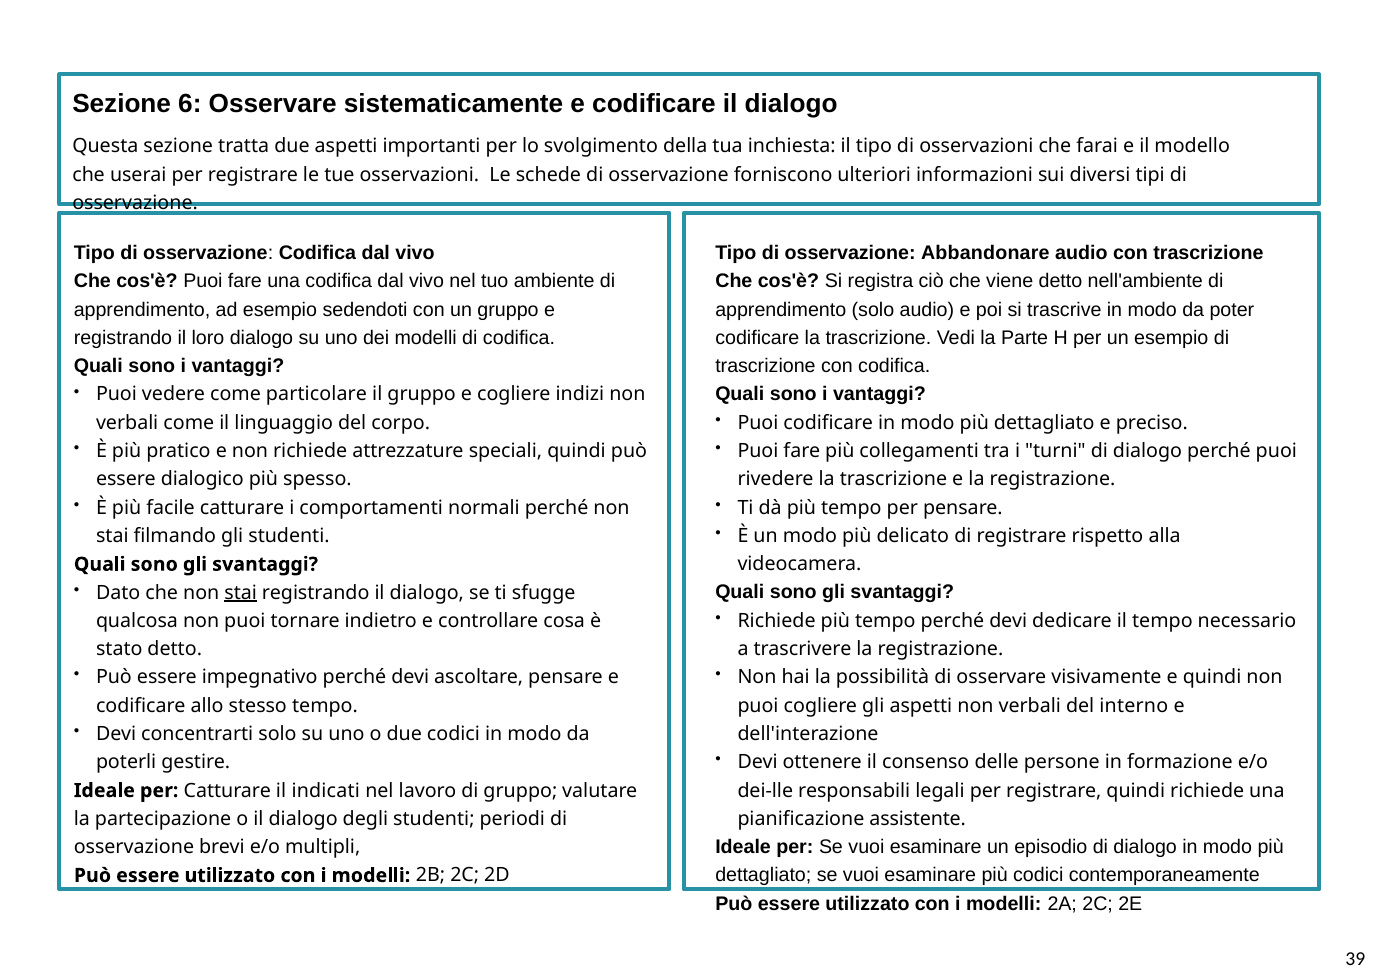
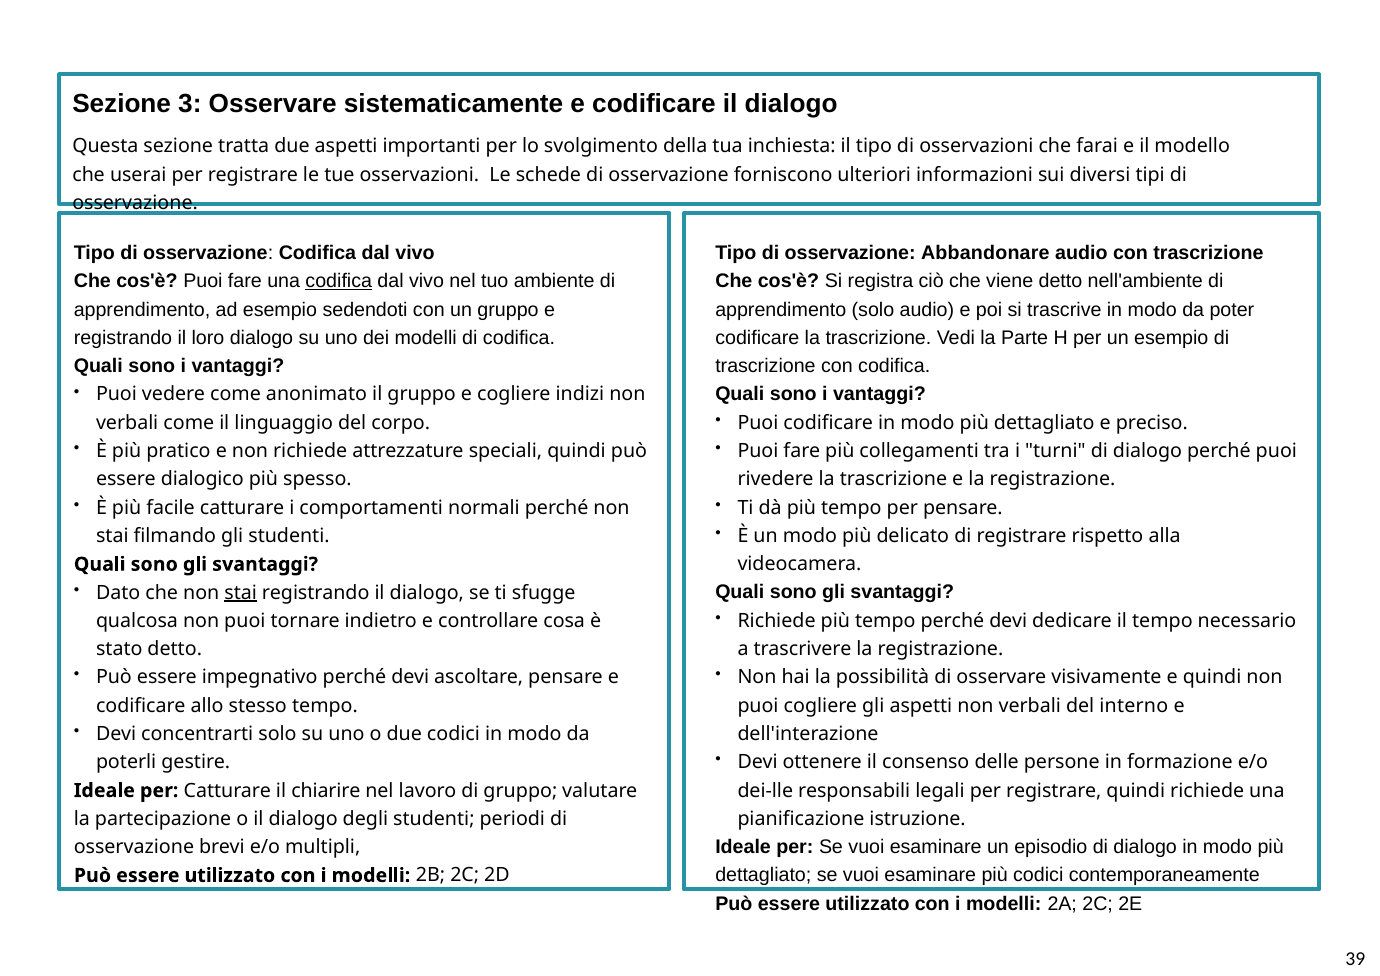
6: 6 -> 3 (190, 104)
codifica underline: none -> present (339, 281)
particolare: particolare -> anonimato (317, 394)
indicati: indicati -> chiarire (326, 791)
assistente: assistente -> istruzione (918, 819)
